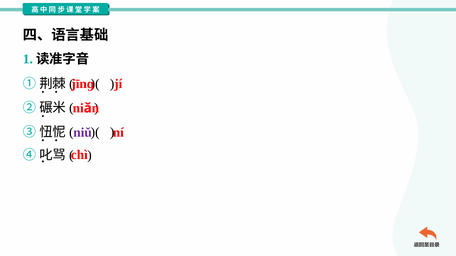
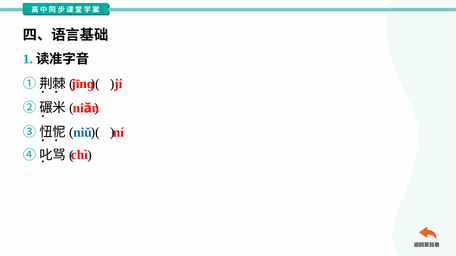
niǔ colour: purple -> blue (83, 133)
